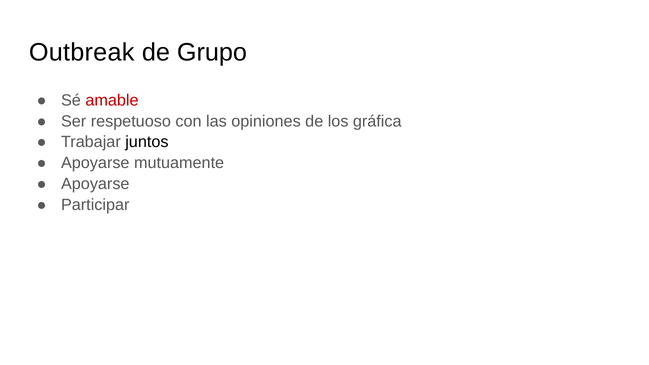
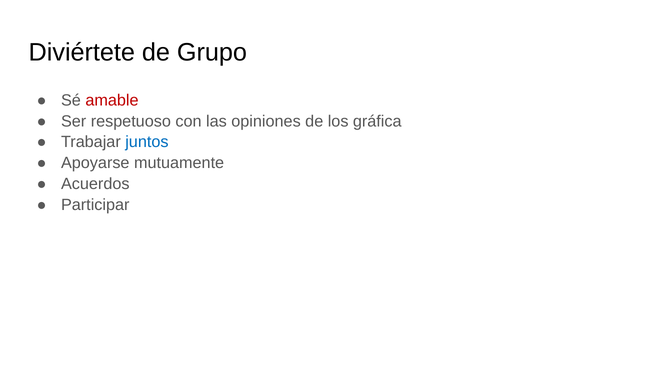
Outbreak: Outbreak -> Diviértete (82, 53)
juntos colour: black -> blue (147, 142)
Apoyarse: Apoyarse -> Acuerdos (95, 184)
